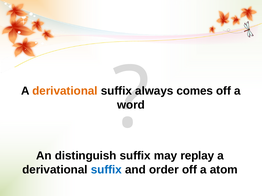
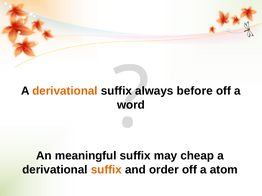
comes: comes -> before (195, 91)
distinguish: distinguish -> meaningful (86, 156)
replay: replay -> cheap (197, 156)
suffix colour: blue -> orange (106, 170)
